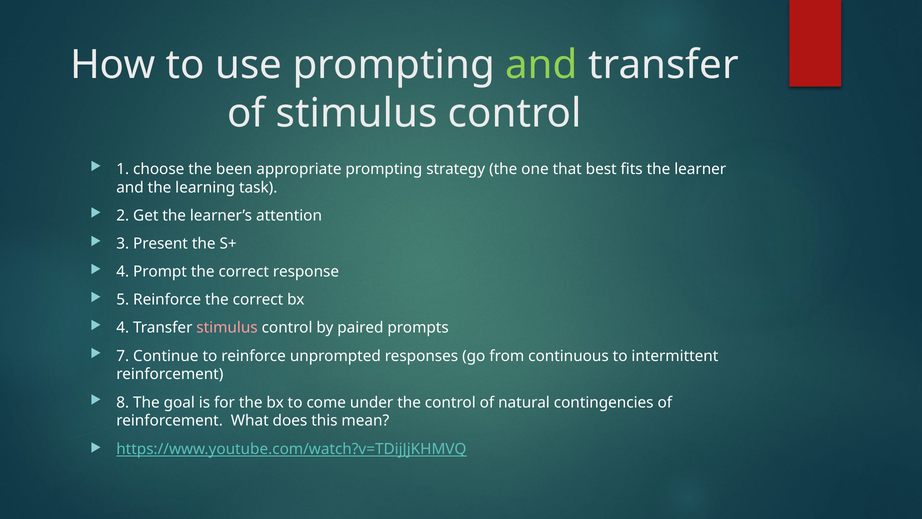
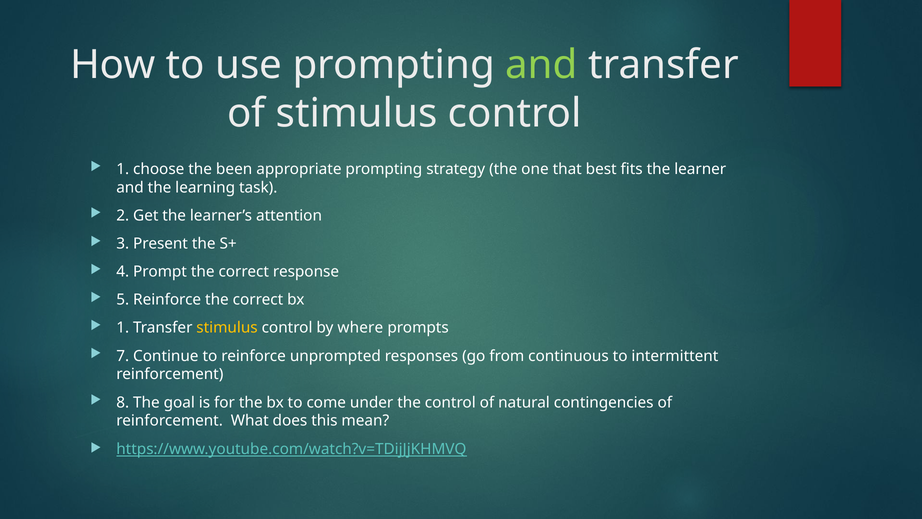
4: 4 -> 1 (123, 328)
stimulus colour: pink -> yellow (227, 328)
paired: paired -> where (360, 328)
